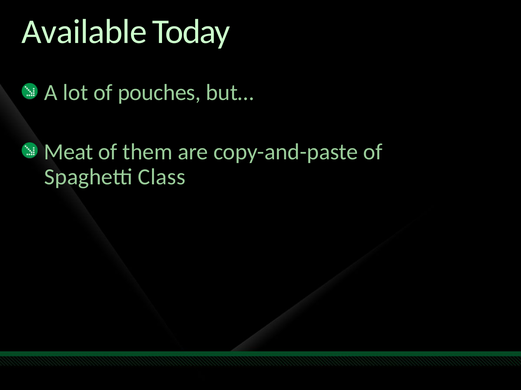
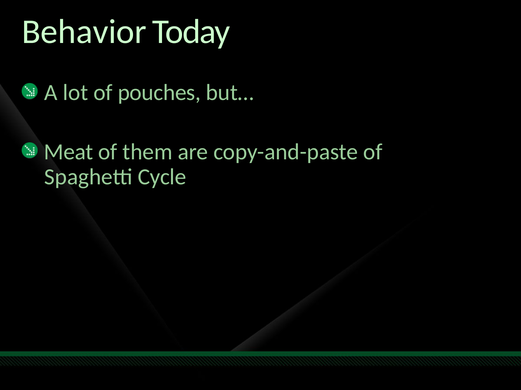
Available: Available -> Behavior (84, 32)
Class: Class -> Cycle (162, 177)
